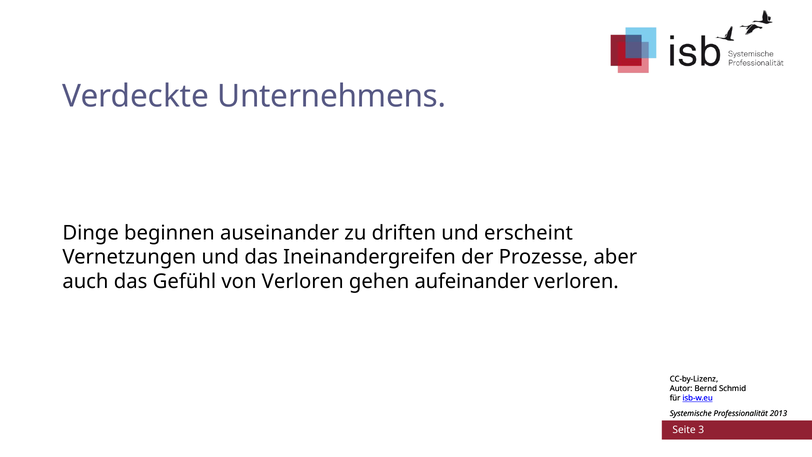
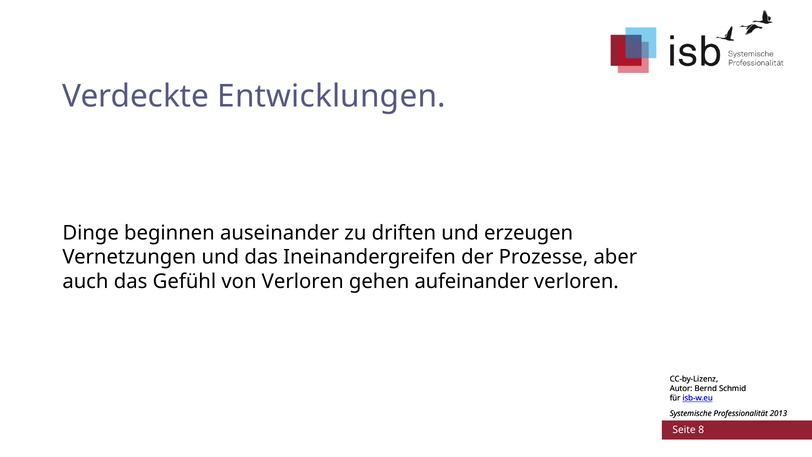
Unternehmens: Unternehmens -> Entwicklungen (332, 96)
erscheint: erscheint -> erzeugen (529, 233)
3: 3 -> 8 (701, 430)
